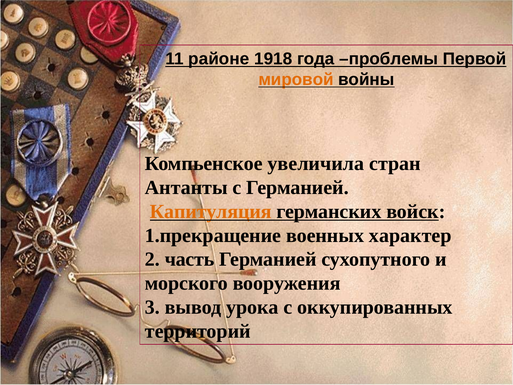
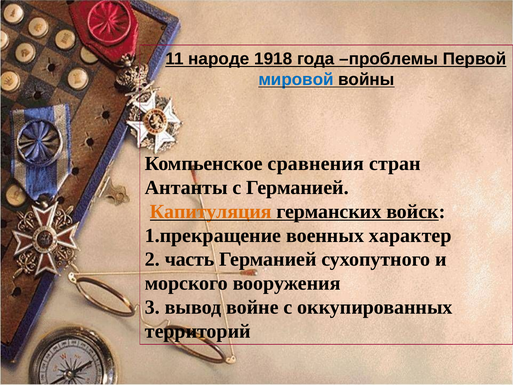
районе: районе -> народе (219, 59)
мировой colour: orange -> blue (296, 79)
увеличила: увеличила -> сравнения (316, 163)
урока: урока -> войне (252, 307)
